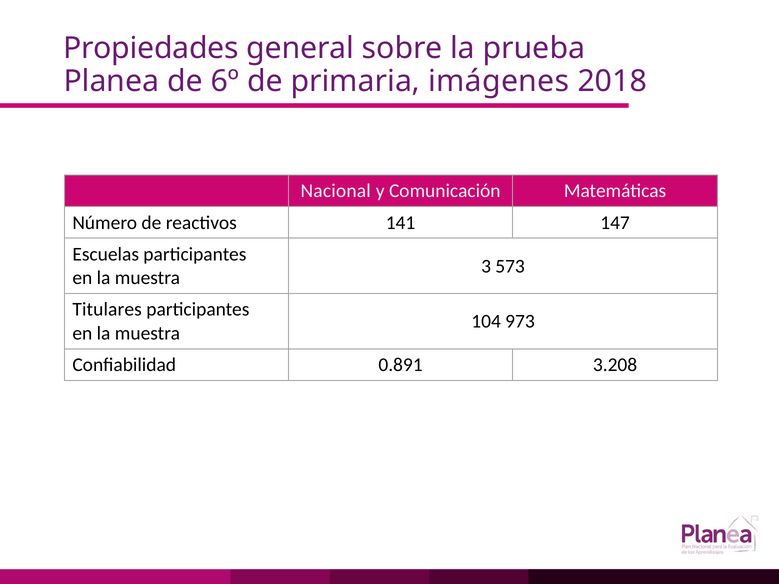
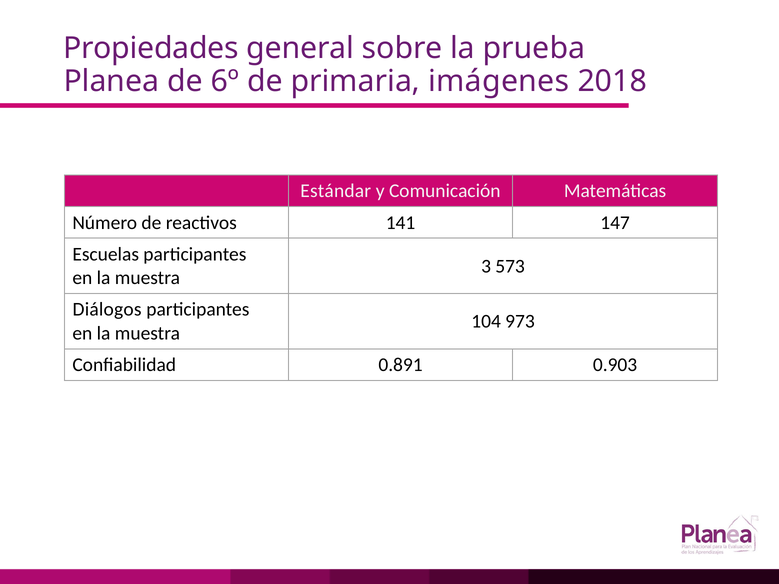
Nacional: Nacional -> Estándar (336, 191)
Titulares: Titulares -> Diálogos (107, 310)
3.208: 3.208 -> 0.903 (615, 365)
